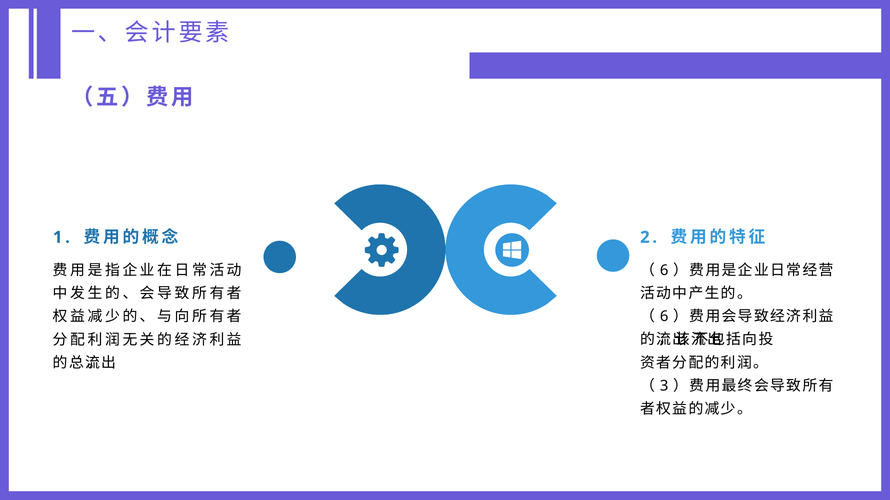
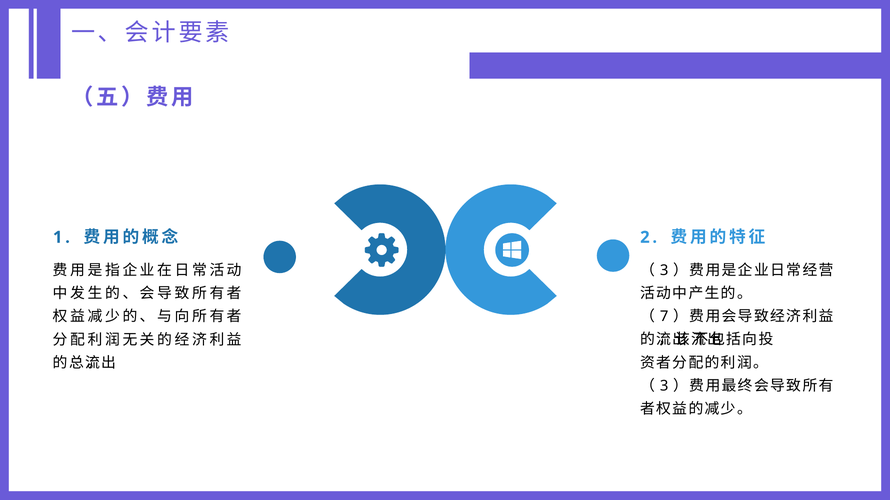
6: 6 -> 3 (664, 271)
6: 6 -> 7 (664, 317)
